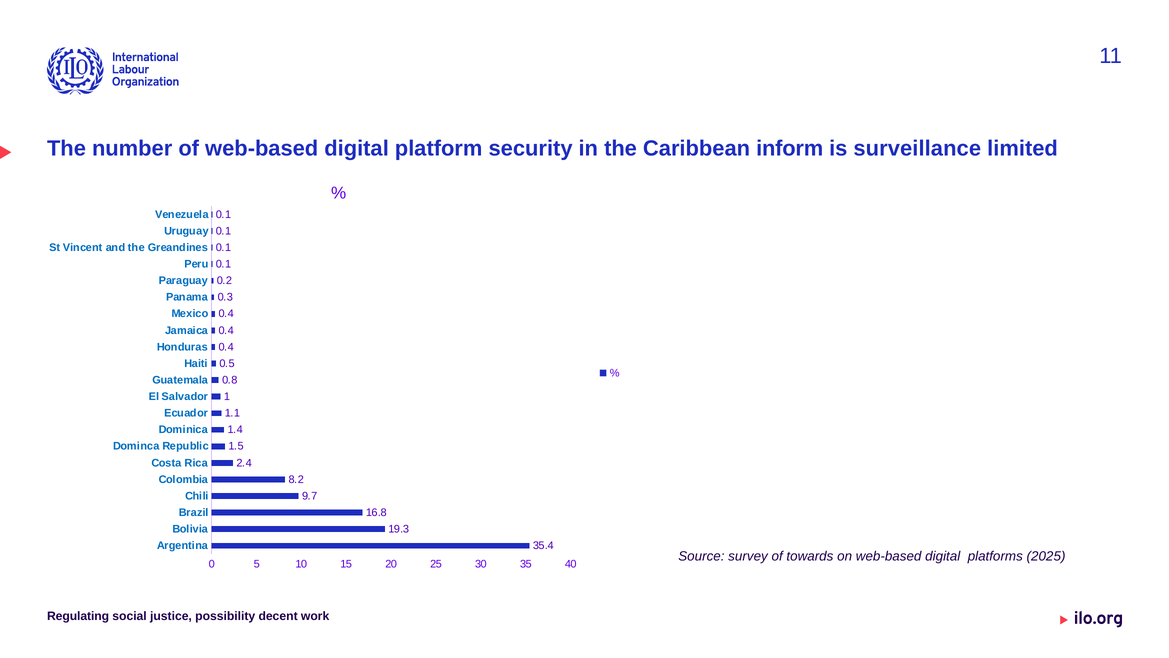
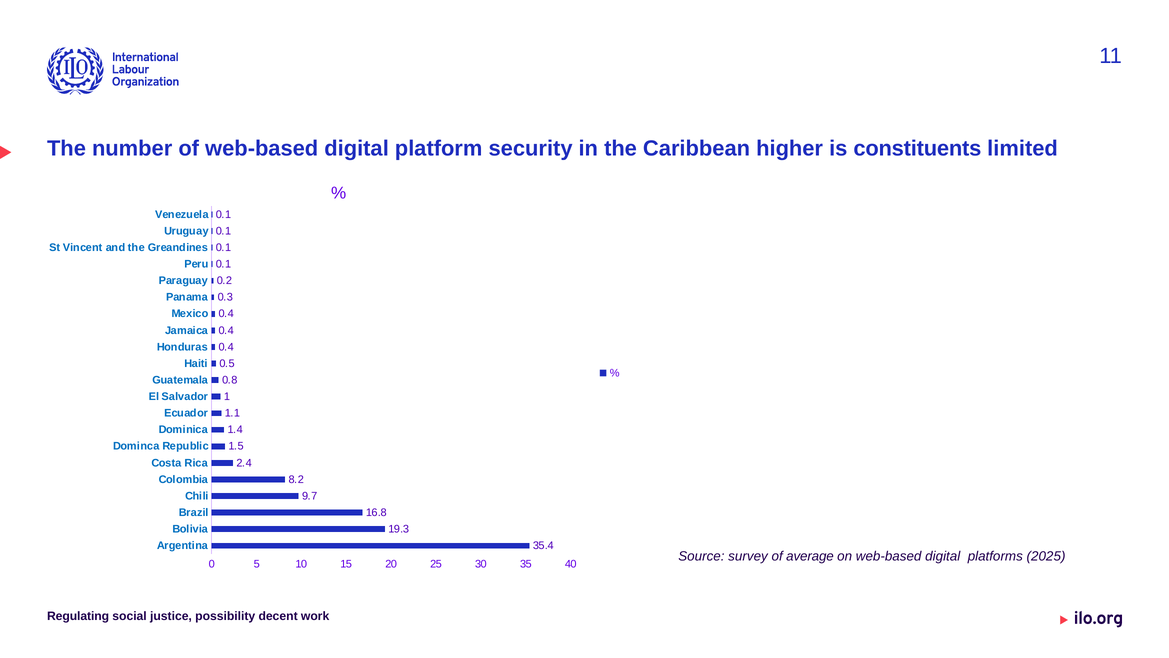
inform: inform -> higher (790, 148)
surveillance: surveillance -> constituents (917, 148)
towards: towards -> average (810, 556)
